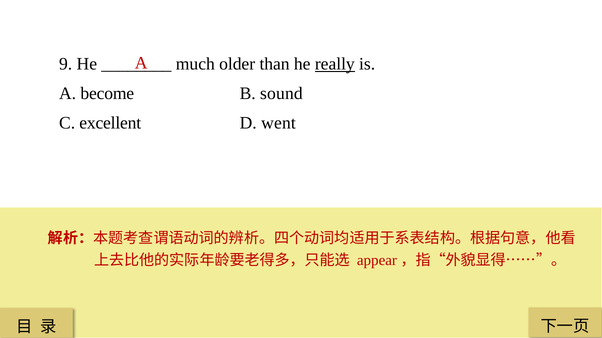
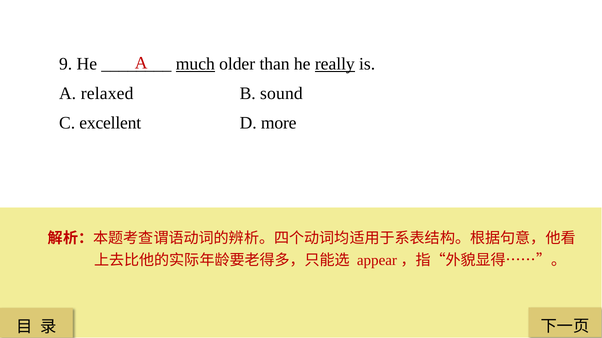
much underline: none -> present (195, 64)
become: become -> relaxed (107, 93)
went: went -> more (279, 123)
